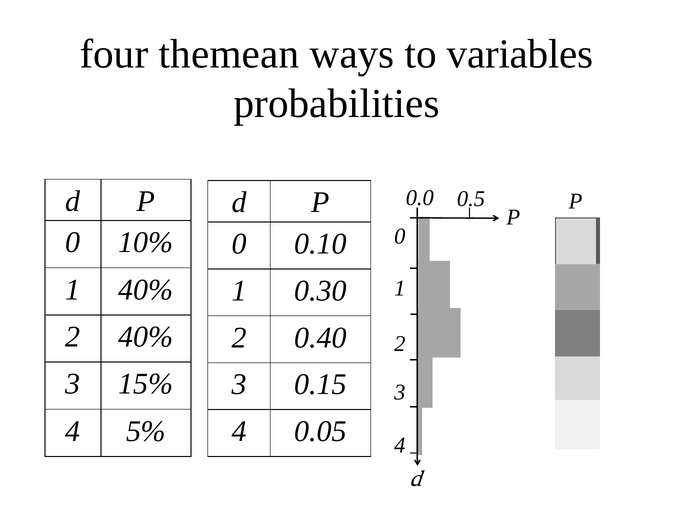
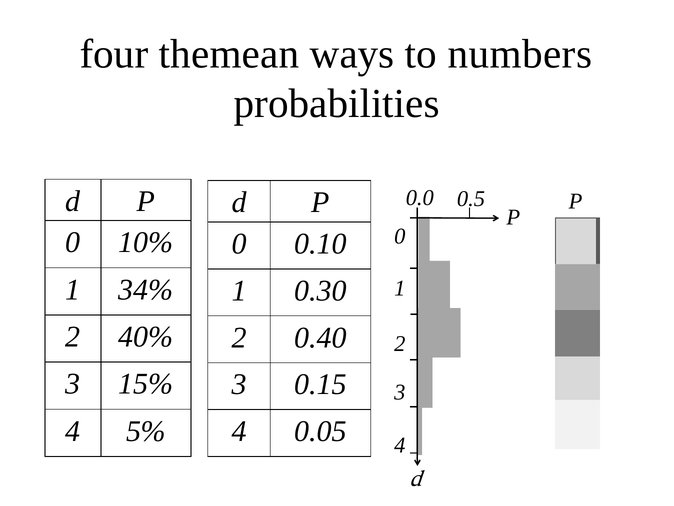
variables: variables -> numbers (520, 54)
1 40%: 40% -> 34% (146, 289)
